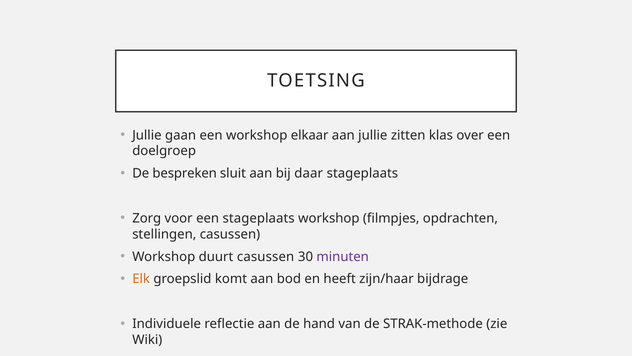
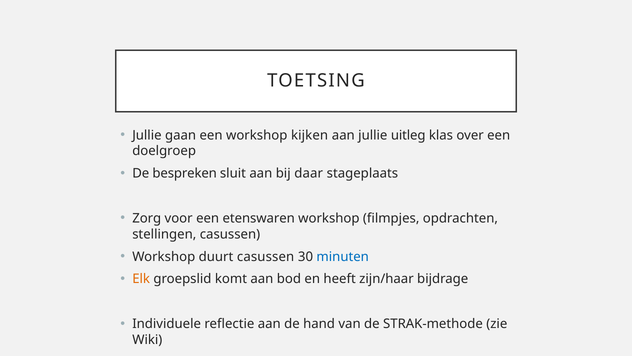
elkaar: elkaar -> kijken (310, 135)
zitten: zitten -> uitleg (408, 135)
een stageplaats: stageplaats -> etenswaren (259, 218)
minuten colour: purple -> blue (343, 256)
